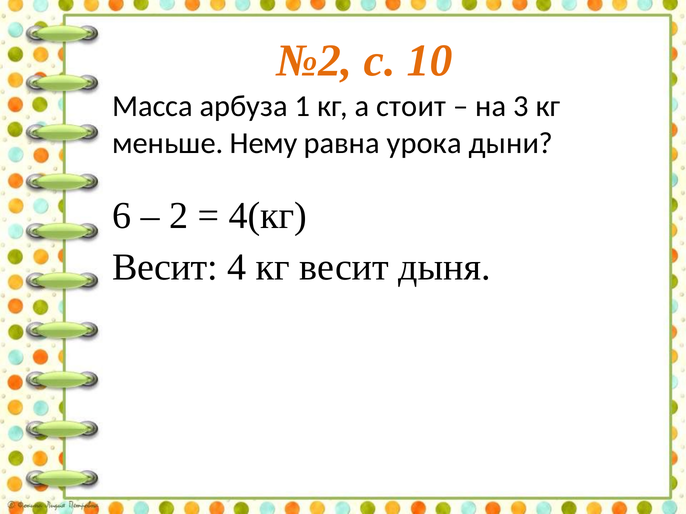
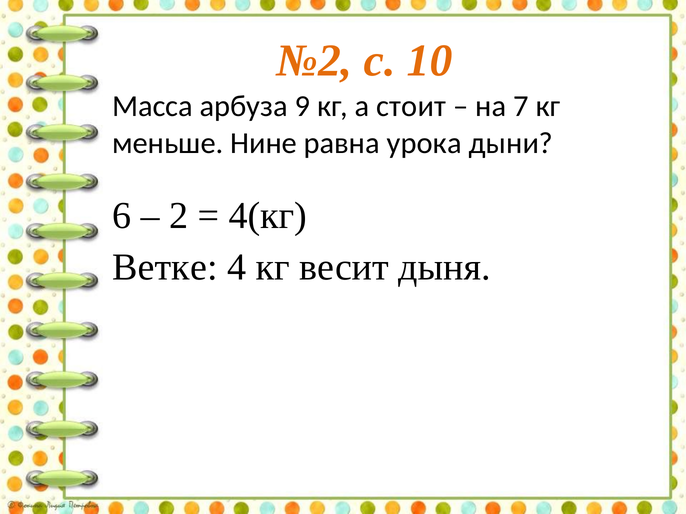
1: 1 -> 9 (302, 107)
3: 3 -> 7 (521, 107)
Нему: Нему -> Нине (264, 143)
Весит: Весит -> Ветке (165, 267)
